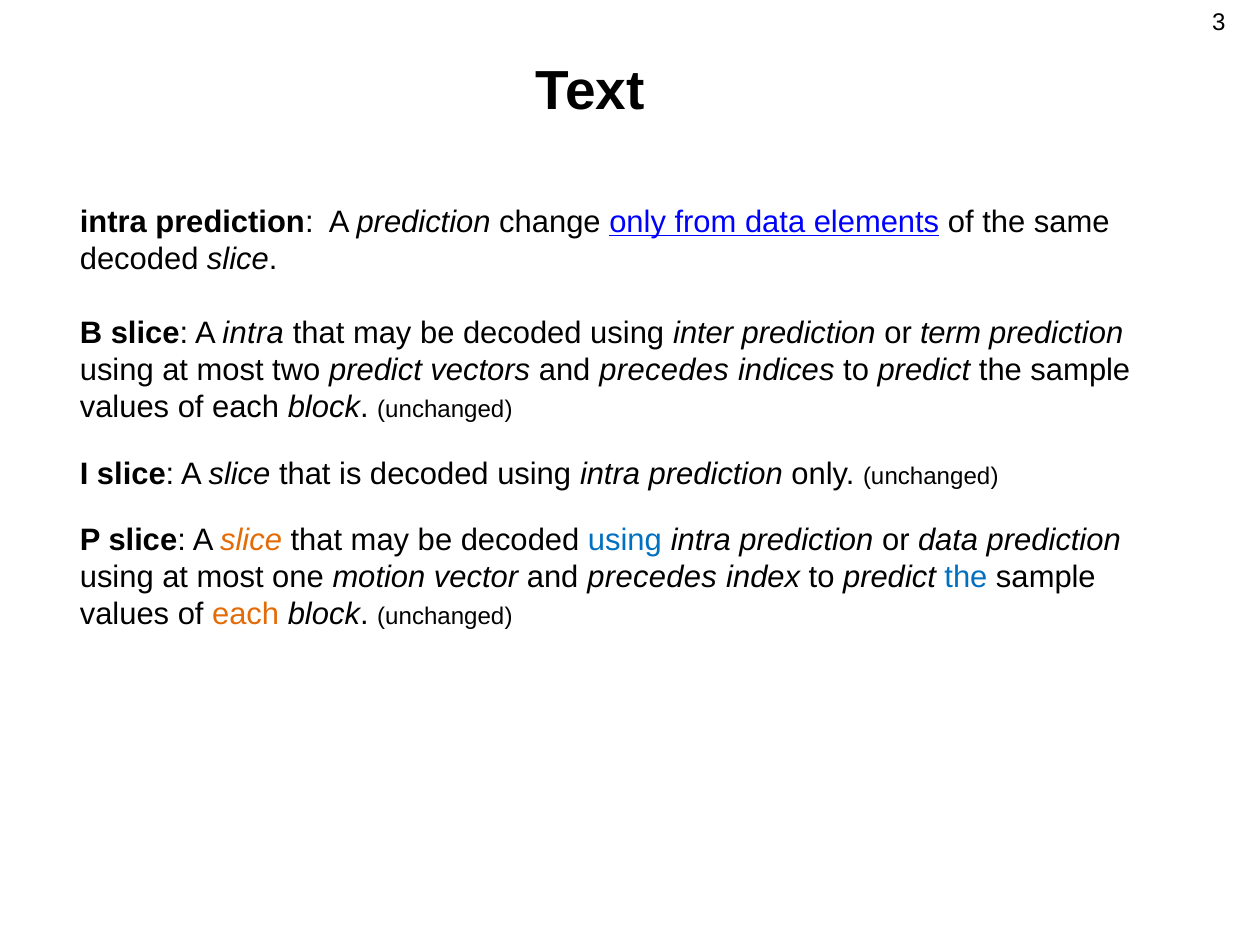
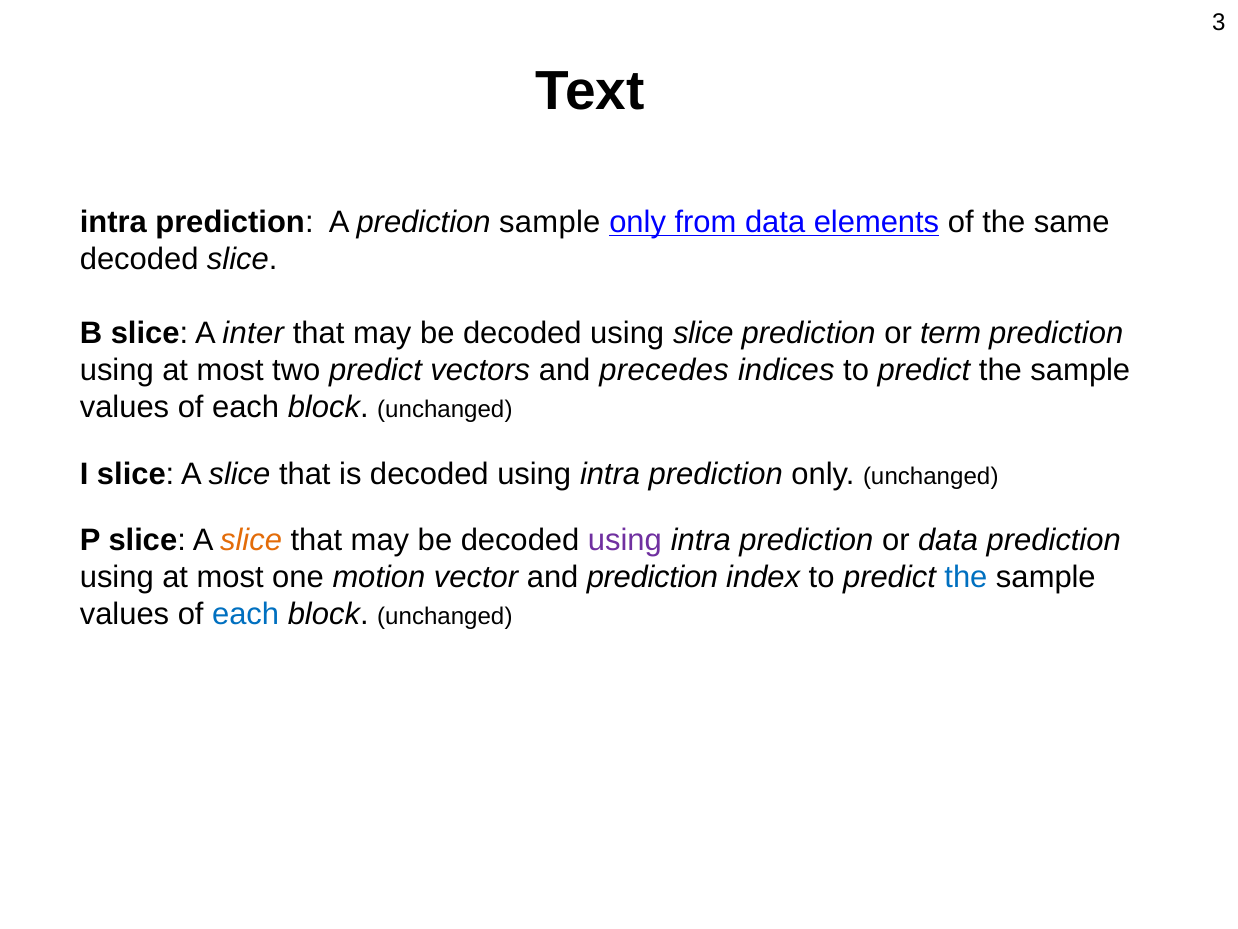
prediction change: change -> sample (550, 222)
A intra: intra -> inter (253, 333)
using inter: inter -> slice (703, 333)
using colour: blue -> purple (625, 540)
vector and precedes: precedes -> prediction (653, 577)
each colour: orange -> blue (246, 614)
